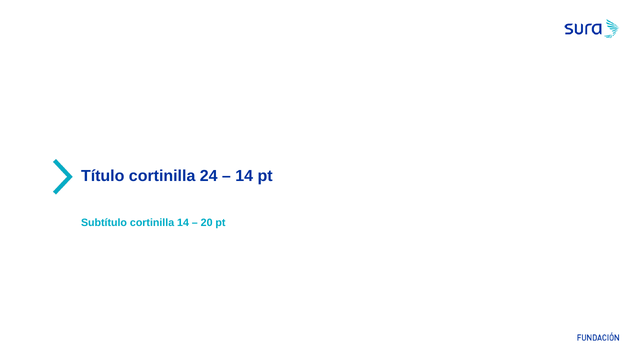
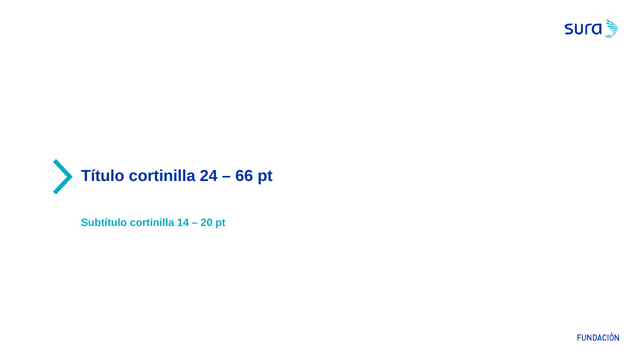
14: 14 -> 66 (244, 176)
